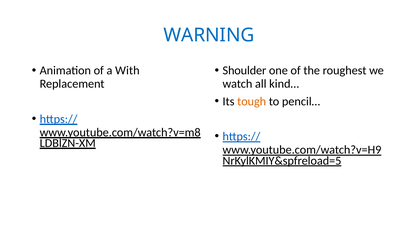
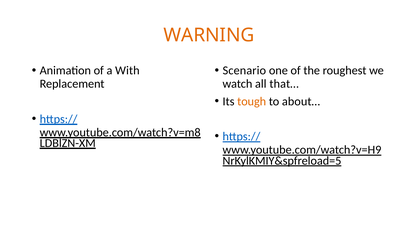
WARNING colour: blue -> orange (209, 35)
Shoulder: Shoulder -> Scenario (244, 71)
kind…: kind… -> that… (284, 84)
pencil…: pencil… -> about… (301, 101)
